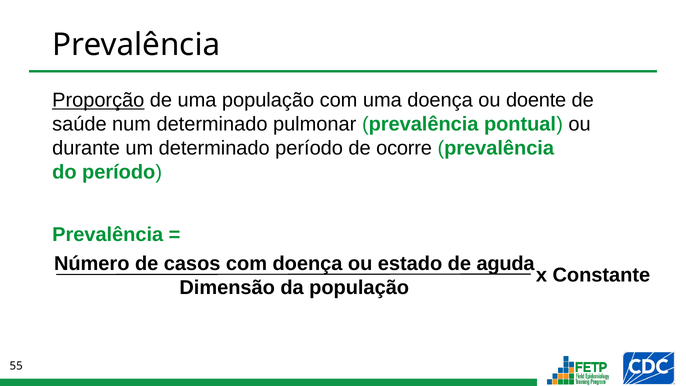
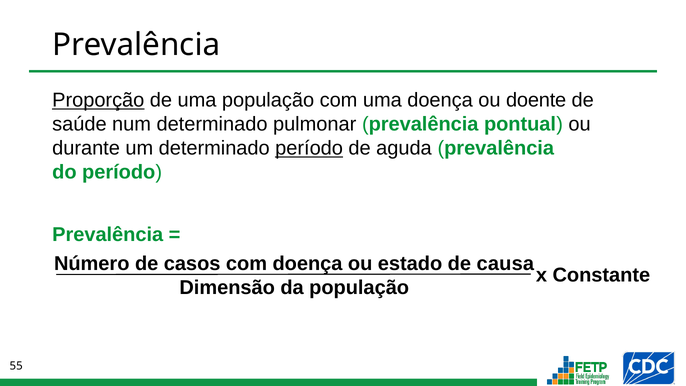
período underline: none -> present (309, 148)
ocorre: ocorre -> aguda (404, 148)
aguda: aguda -> causa (505, 263)
